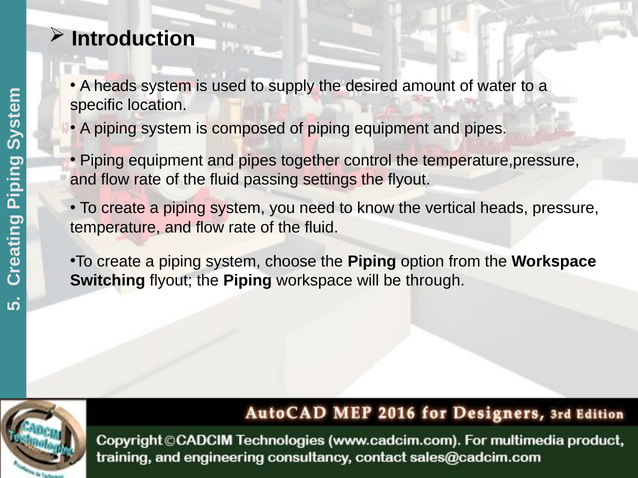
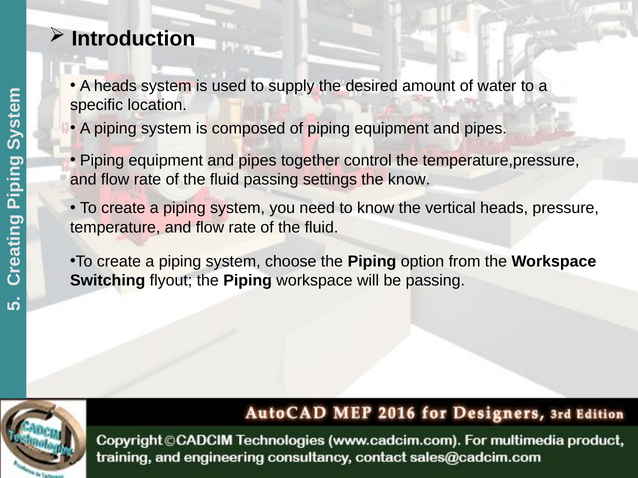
the flyout: flyout -> know (409, 180)
be through: through -> passing (435, 281)
